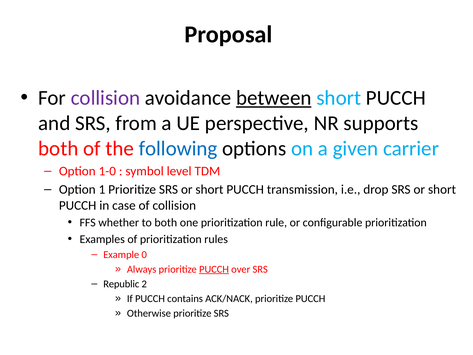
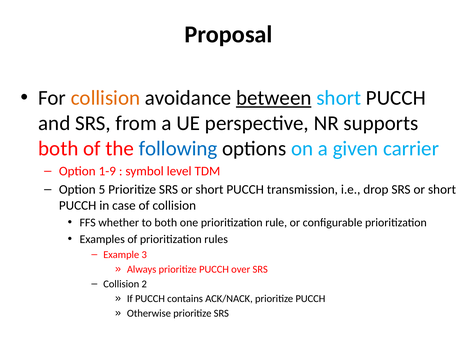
collision colour: purple -> orange (105, 98)
1-0: 1-0 -> 1-9 (107, 171)
1: 1 -> 5 (102, 189)
0: 0 -> 3 (144, 254)
PUCCH underline: present -> none (214, 269)
Republic: Republic -> Collision (121, 284)
